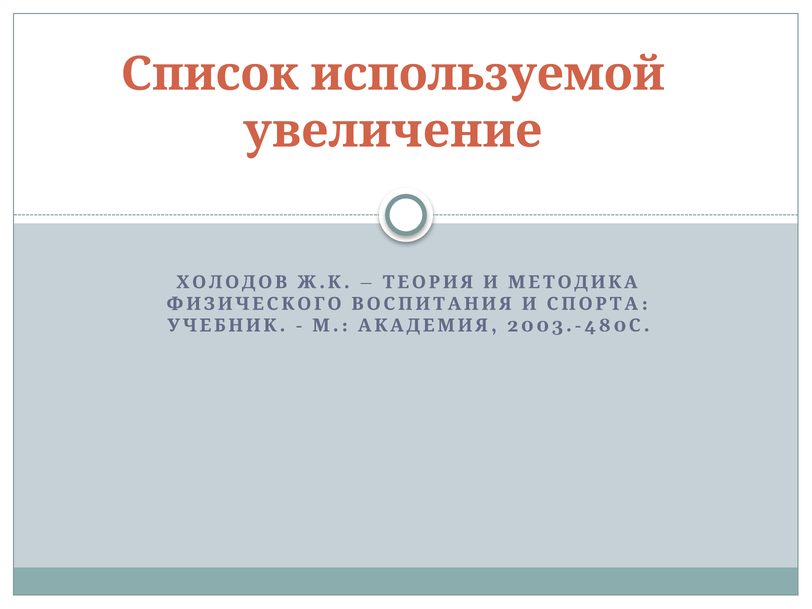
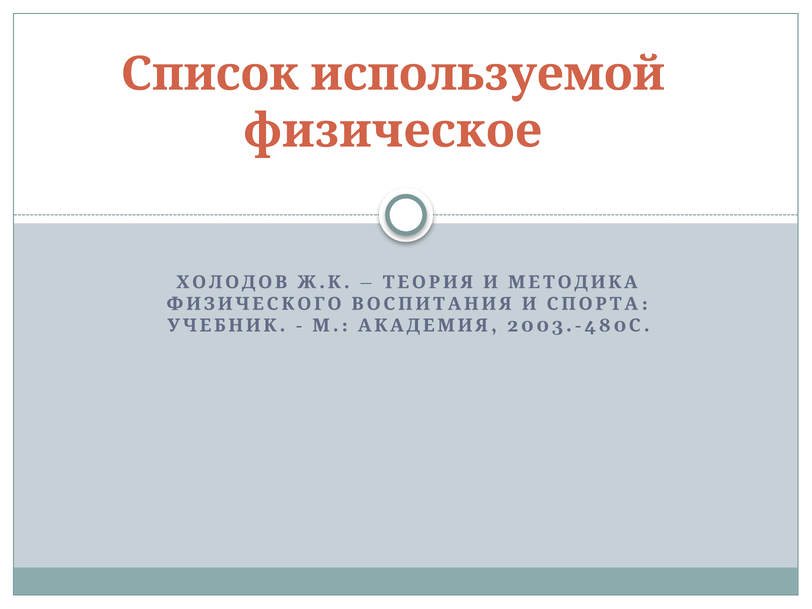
увеличение: увеличение -> физическое (393, 131)
